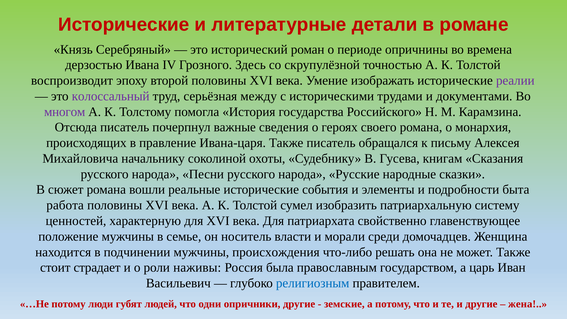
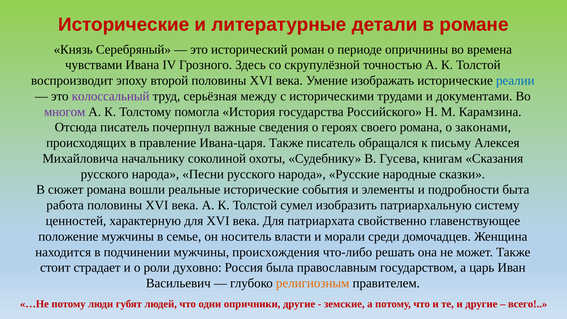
дерзостью: дерзостью -> чувствами (94, 65)
реалии colour: purple -> blue (515, 81)
монархия: монархия -> законами (483, 127)
наживы: наживы -> духовно (197, 268)
религиозным colour: blue -> orange (313, 283)
жена: жена -> всего (528, 304)
